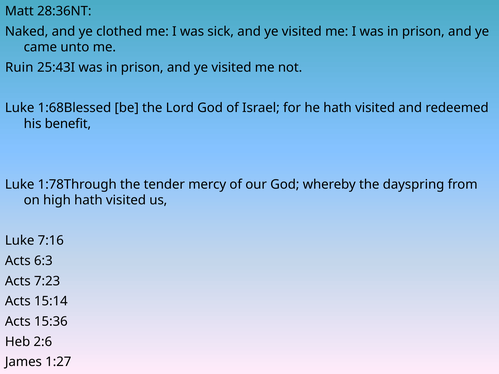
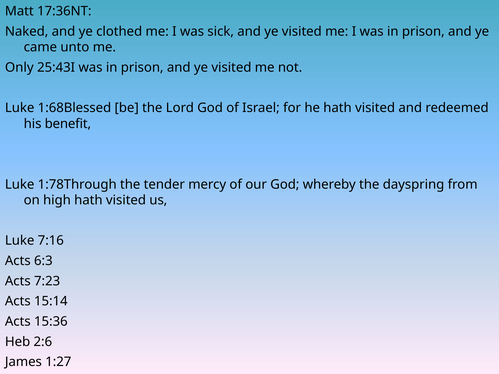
28:36NT: 28:36NT -> 17:36NT (64, 11)
Ruin: Ruin -> Only (19, 68)
